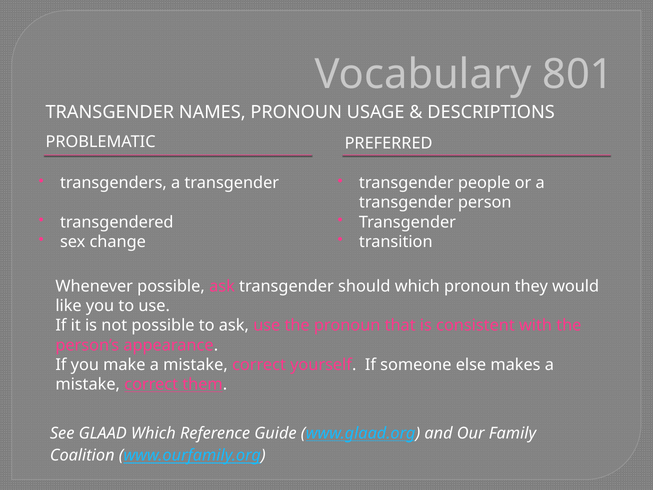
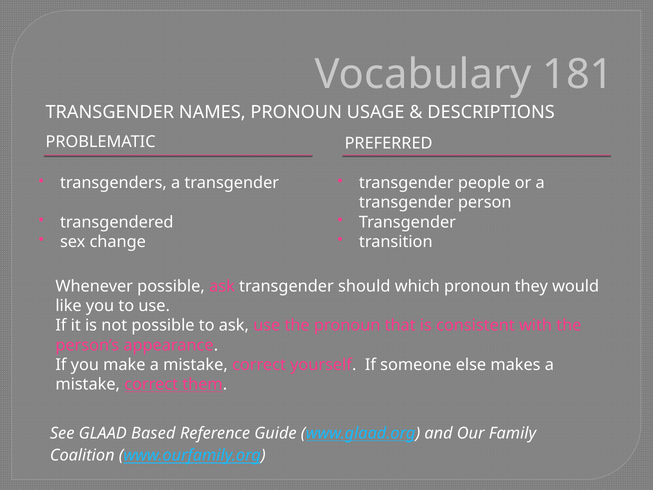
801: 801 -> 181 (578, 74)
GLAAD Which: Which -> Based (153, 433)
